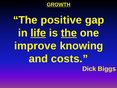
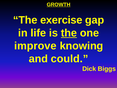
positive: positive -> exercise (61, 20)
life underline: present -> none (38, 33)
costs: costs -> could (69, 59)
